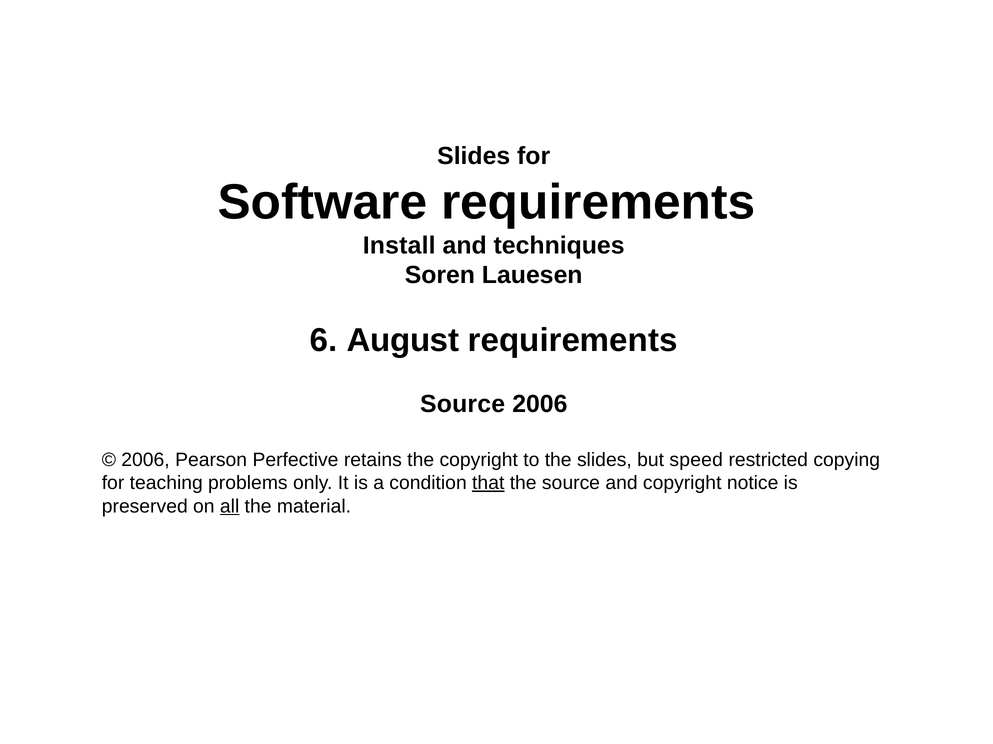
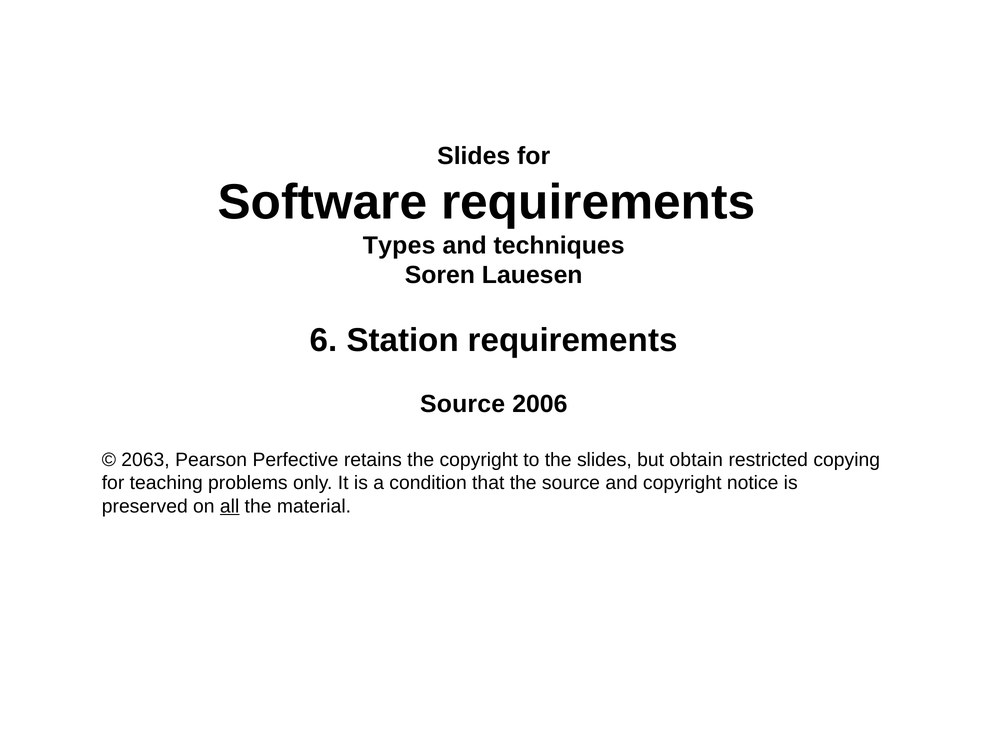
Install: Install -> Types (399, 246)
August: August -> Station (403, 340)
2006: 2006 -> 2063 (146, 460)
speed: speed -> obtain (696, 460)
that underline: present -> none (488, 484)
